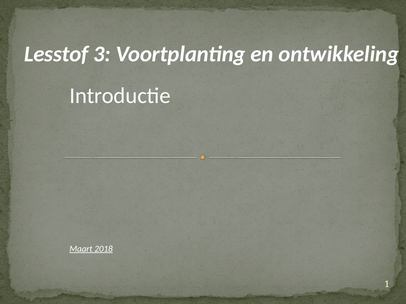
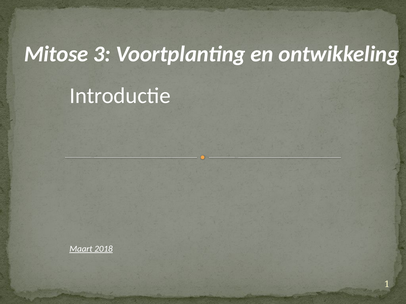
Lesstof: Lesstof -> Mitose (56, 54)
